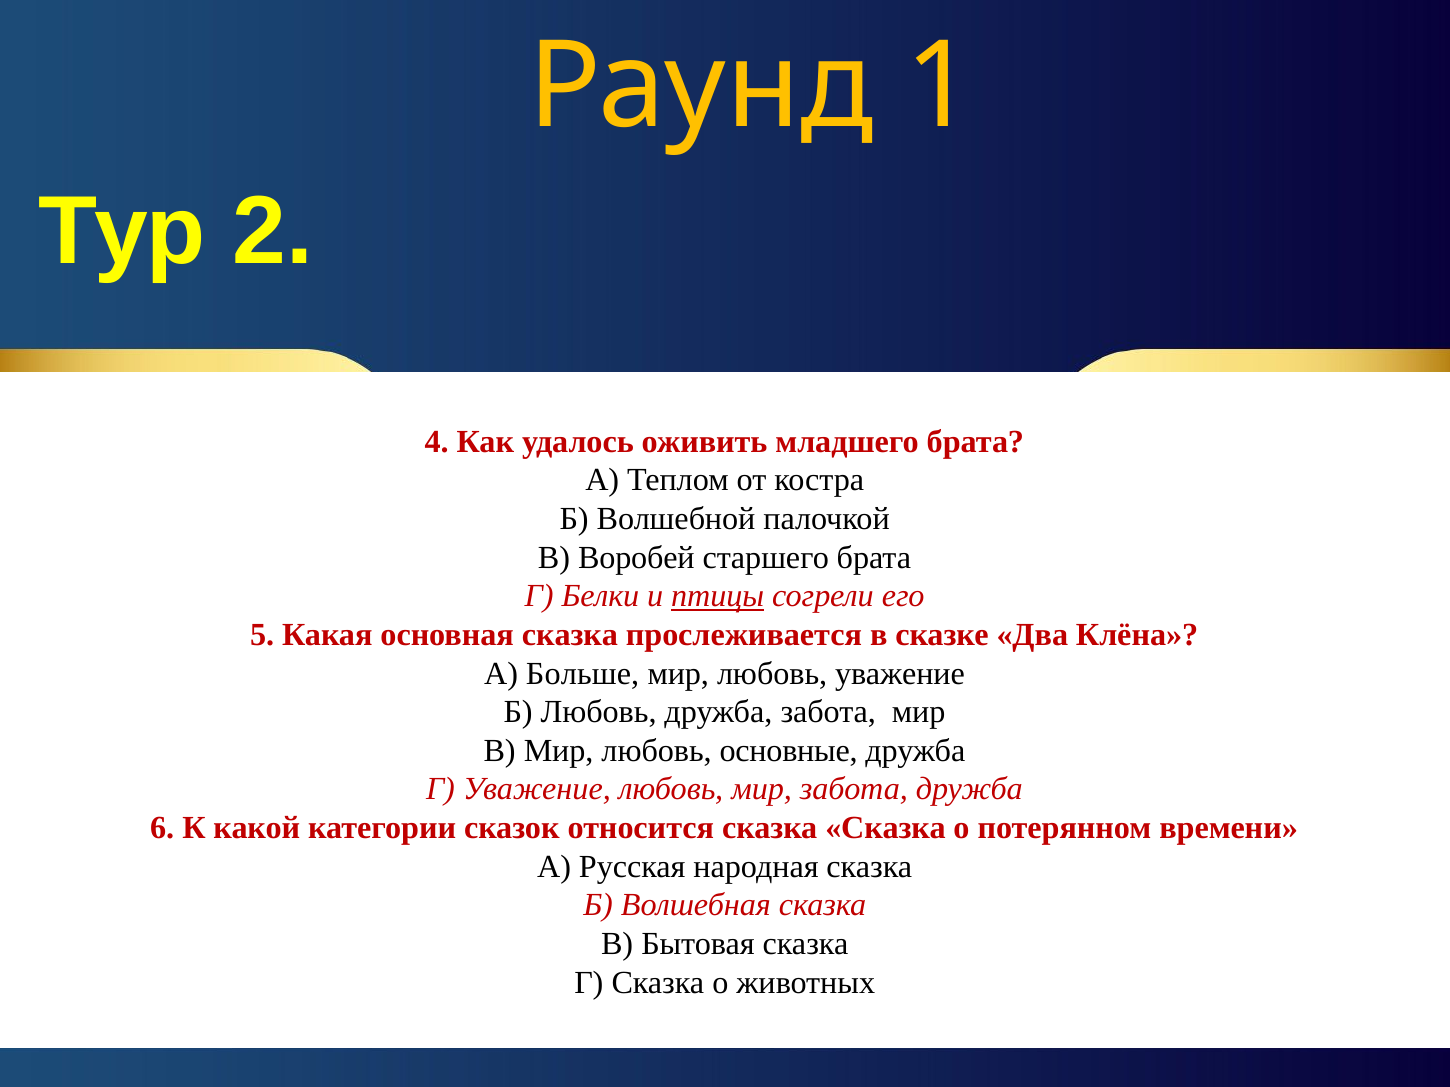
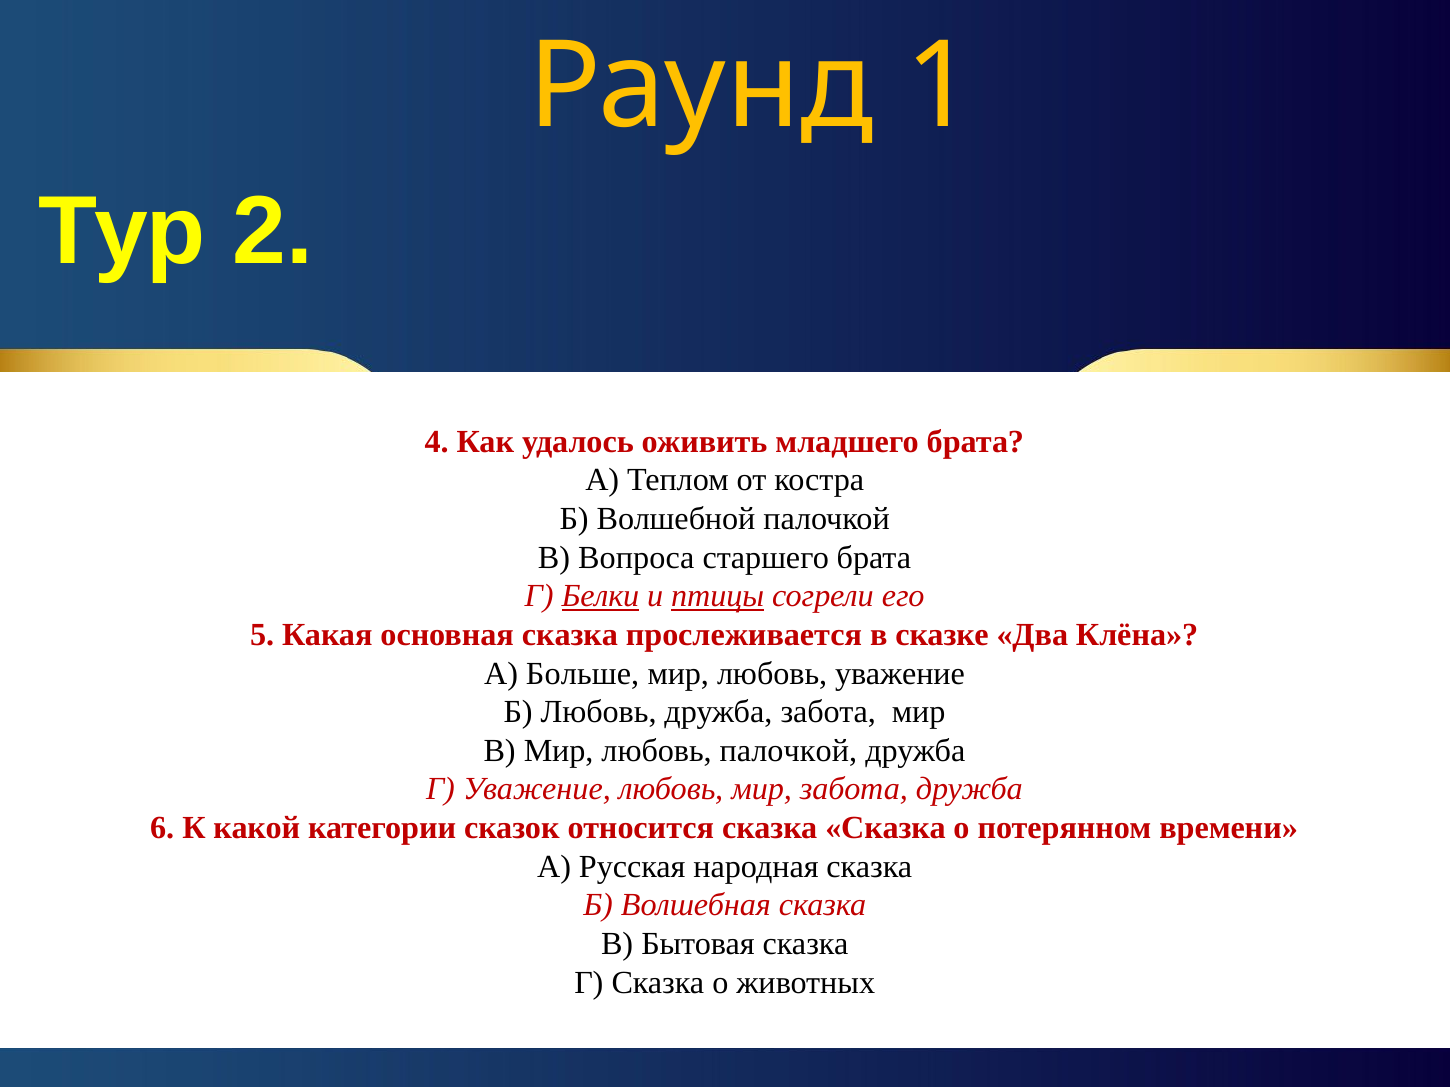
Воробей: Воробей -> Вопроса (636, 558)
Белки underline: none -> present (600, 596)
любовь основные: основные -> палочкой (788, 751)
